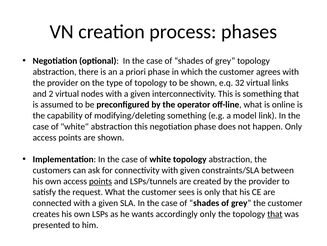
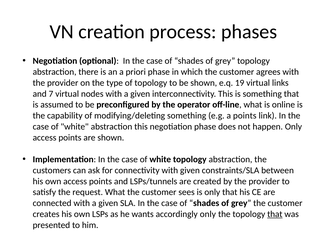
32: 32 -> 19 (240, 83)
2: 2 -> 7 (51, 93)
a model: model -> points (245, 115)
points underline: present -> none (101, 181)
